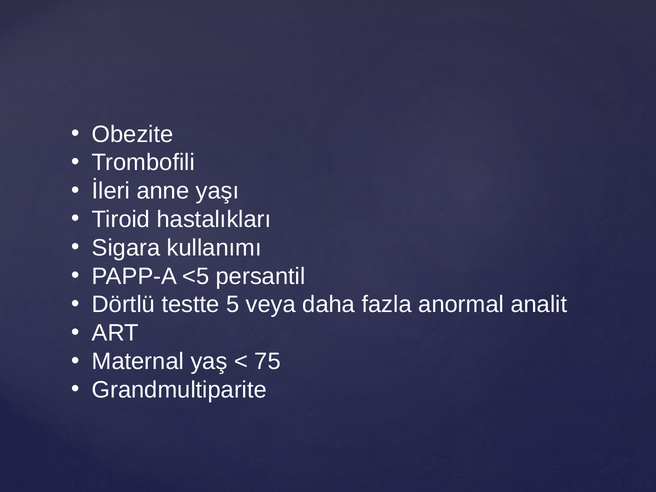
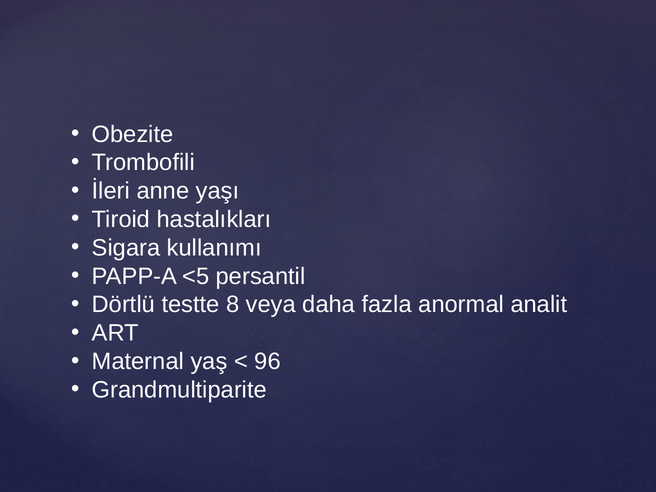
5: 5 -> 8 (233, 305)
75: 75 -> 96 (268, 361)
